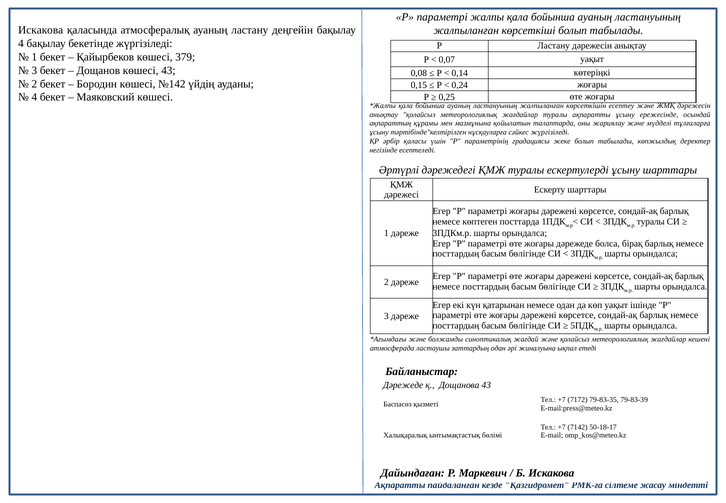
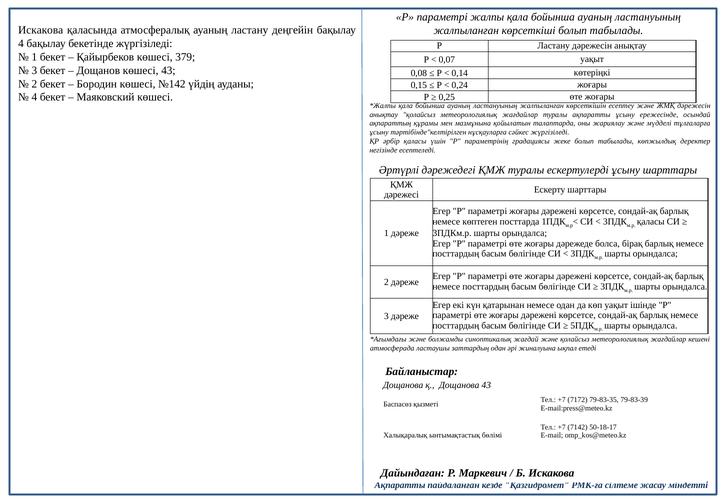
туралы: туралы -> қаласы (651, 221)
Дәрежеде: Дәрежеде -> Дощанова (403, 385)
